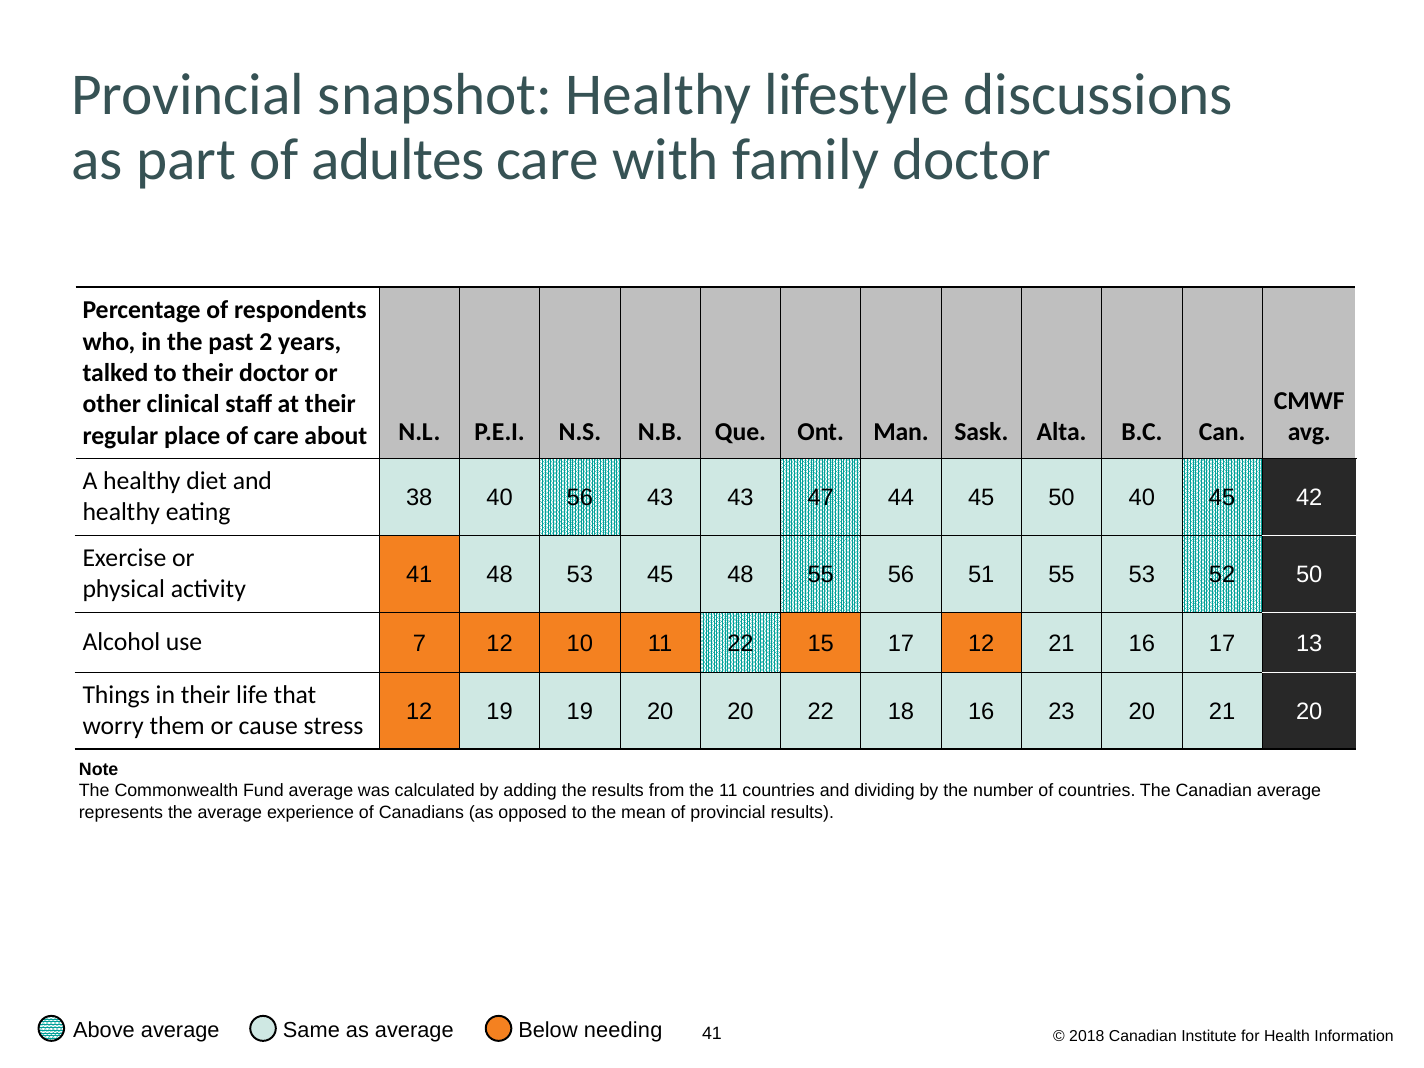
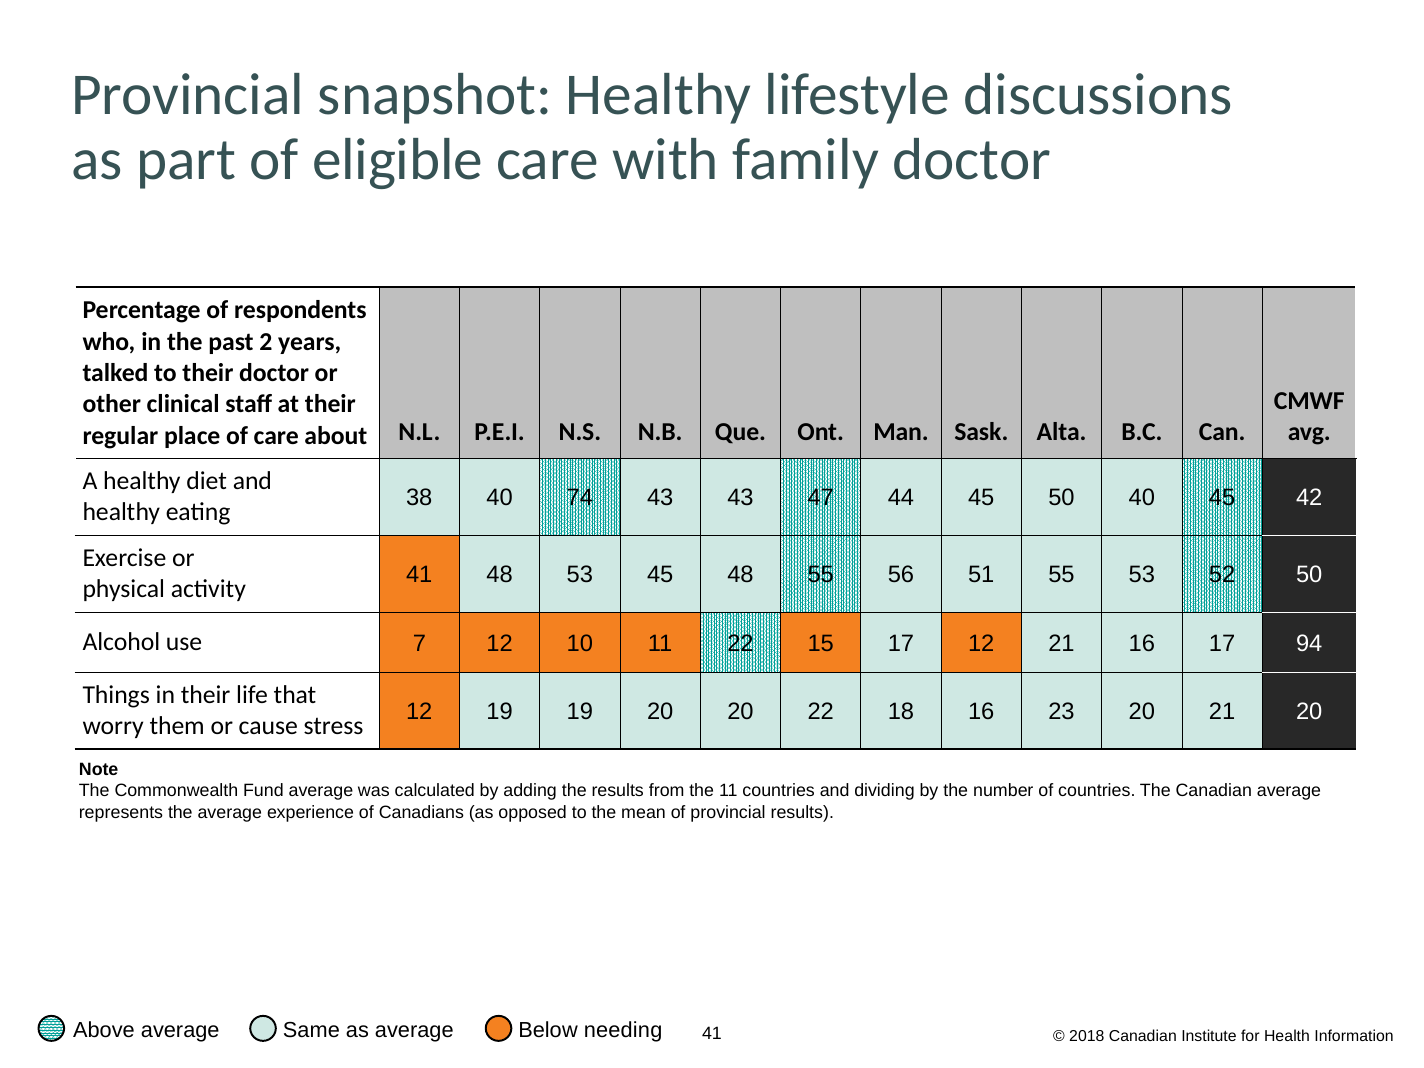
adultes: adultes -> eligible (398, 160)
40 56: 56 -> 74 (580, 498)
13: 13 -> 94 (1309, 643)
